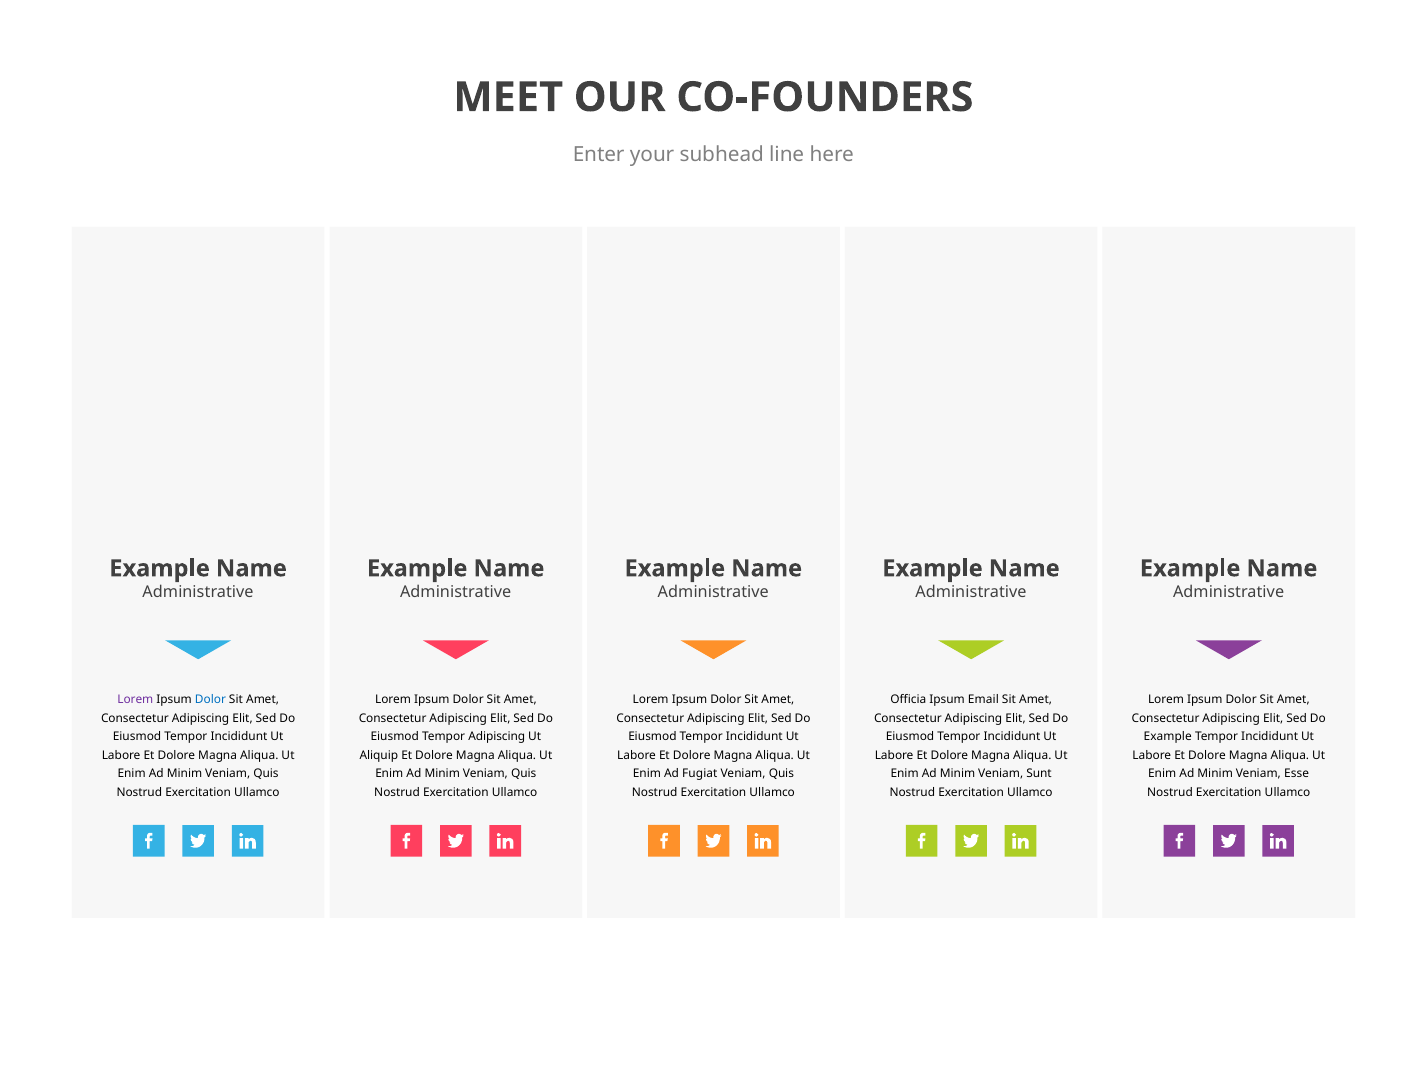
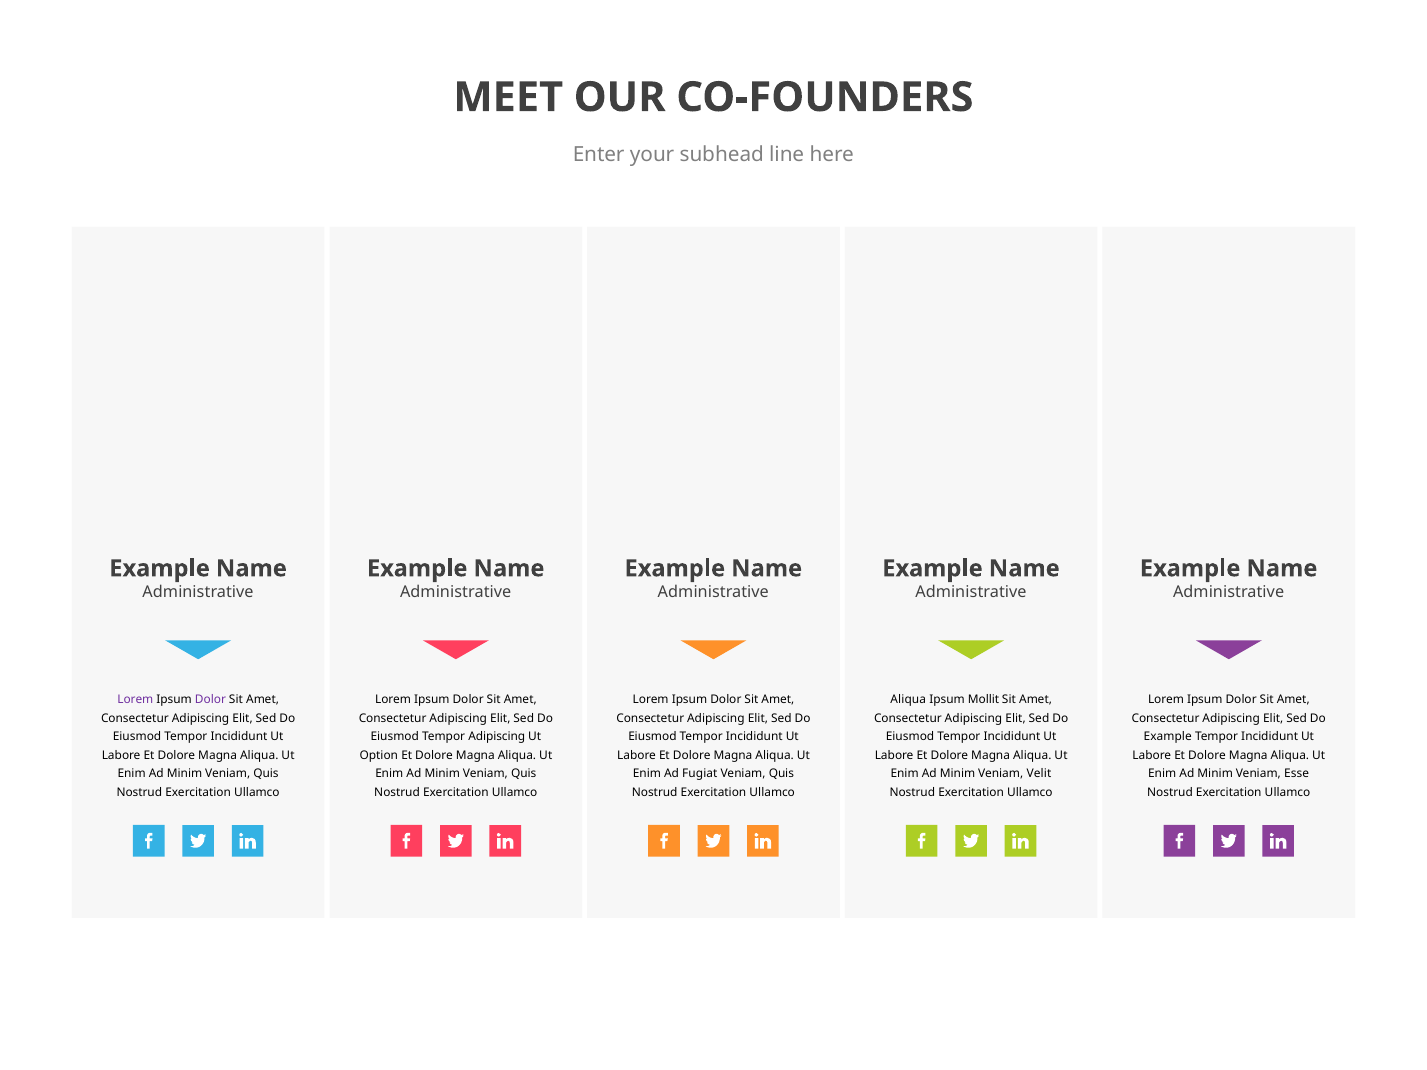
Dolor colour: blue -> purple (211, 700)
Officia: Officia -> Aliqua (908, 700)
Email: Email -> Mollit (984, 700)
Aliquip: Aliquip -> Option (379, 756)
Sunt: Sunt -> Velit (1039, 774)
